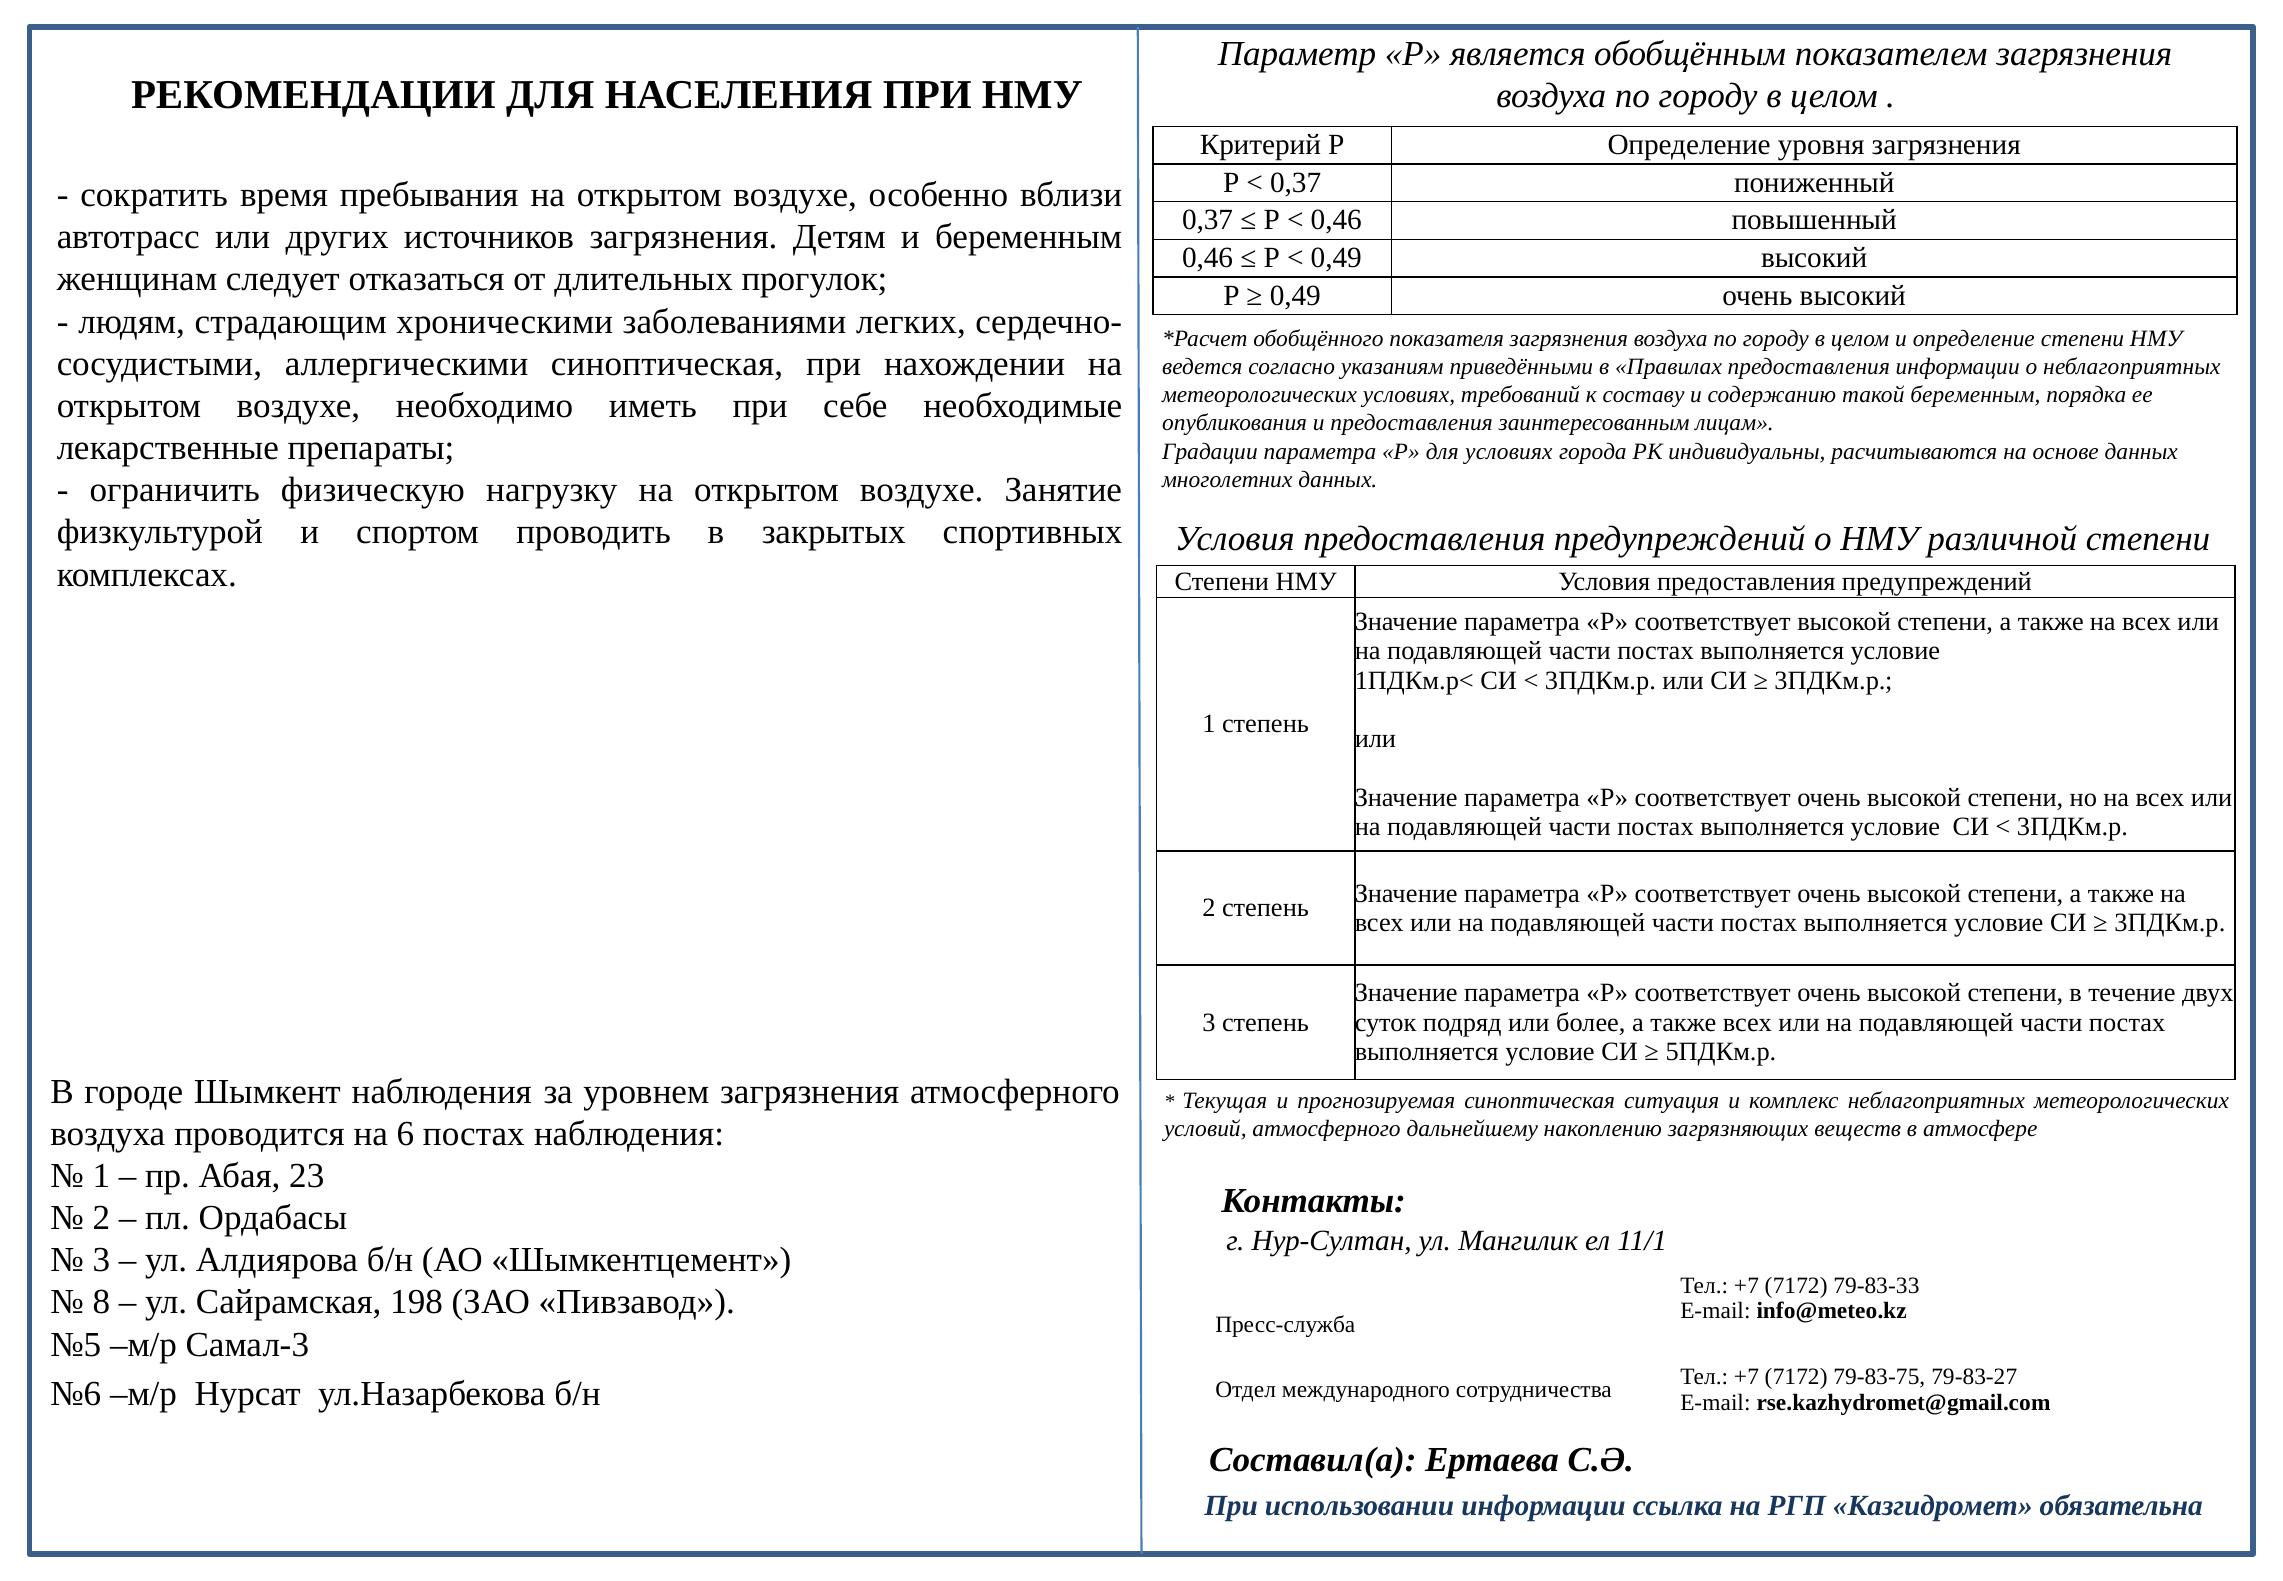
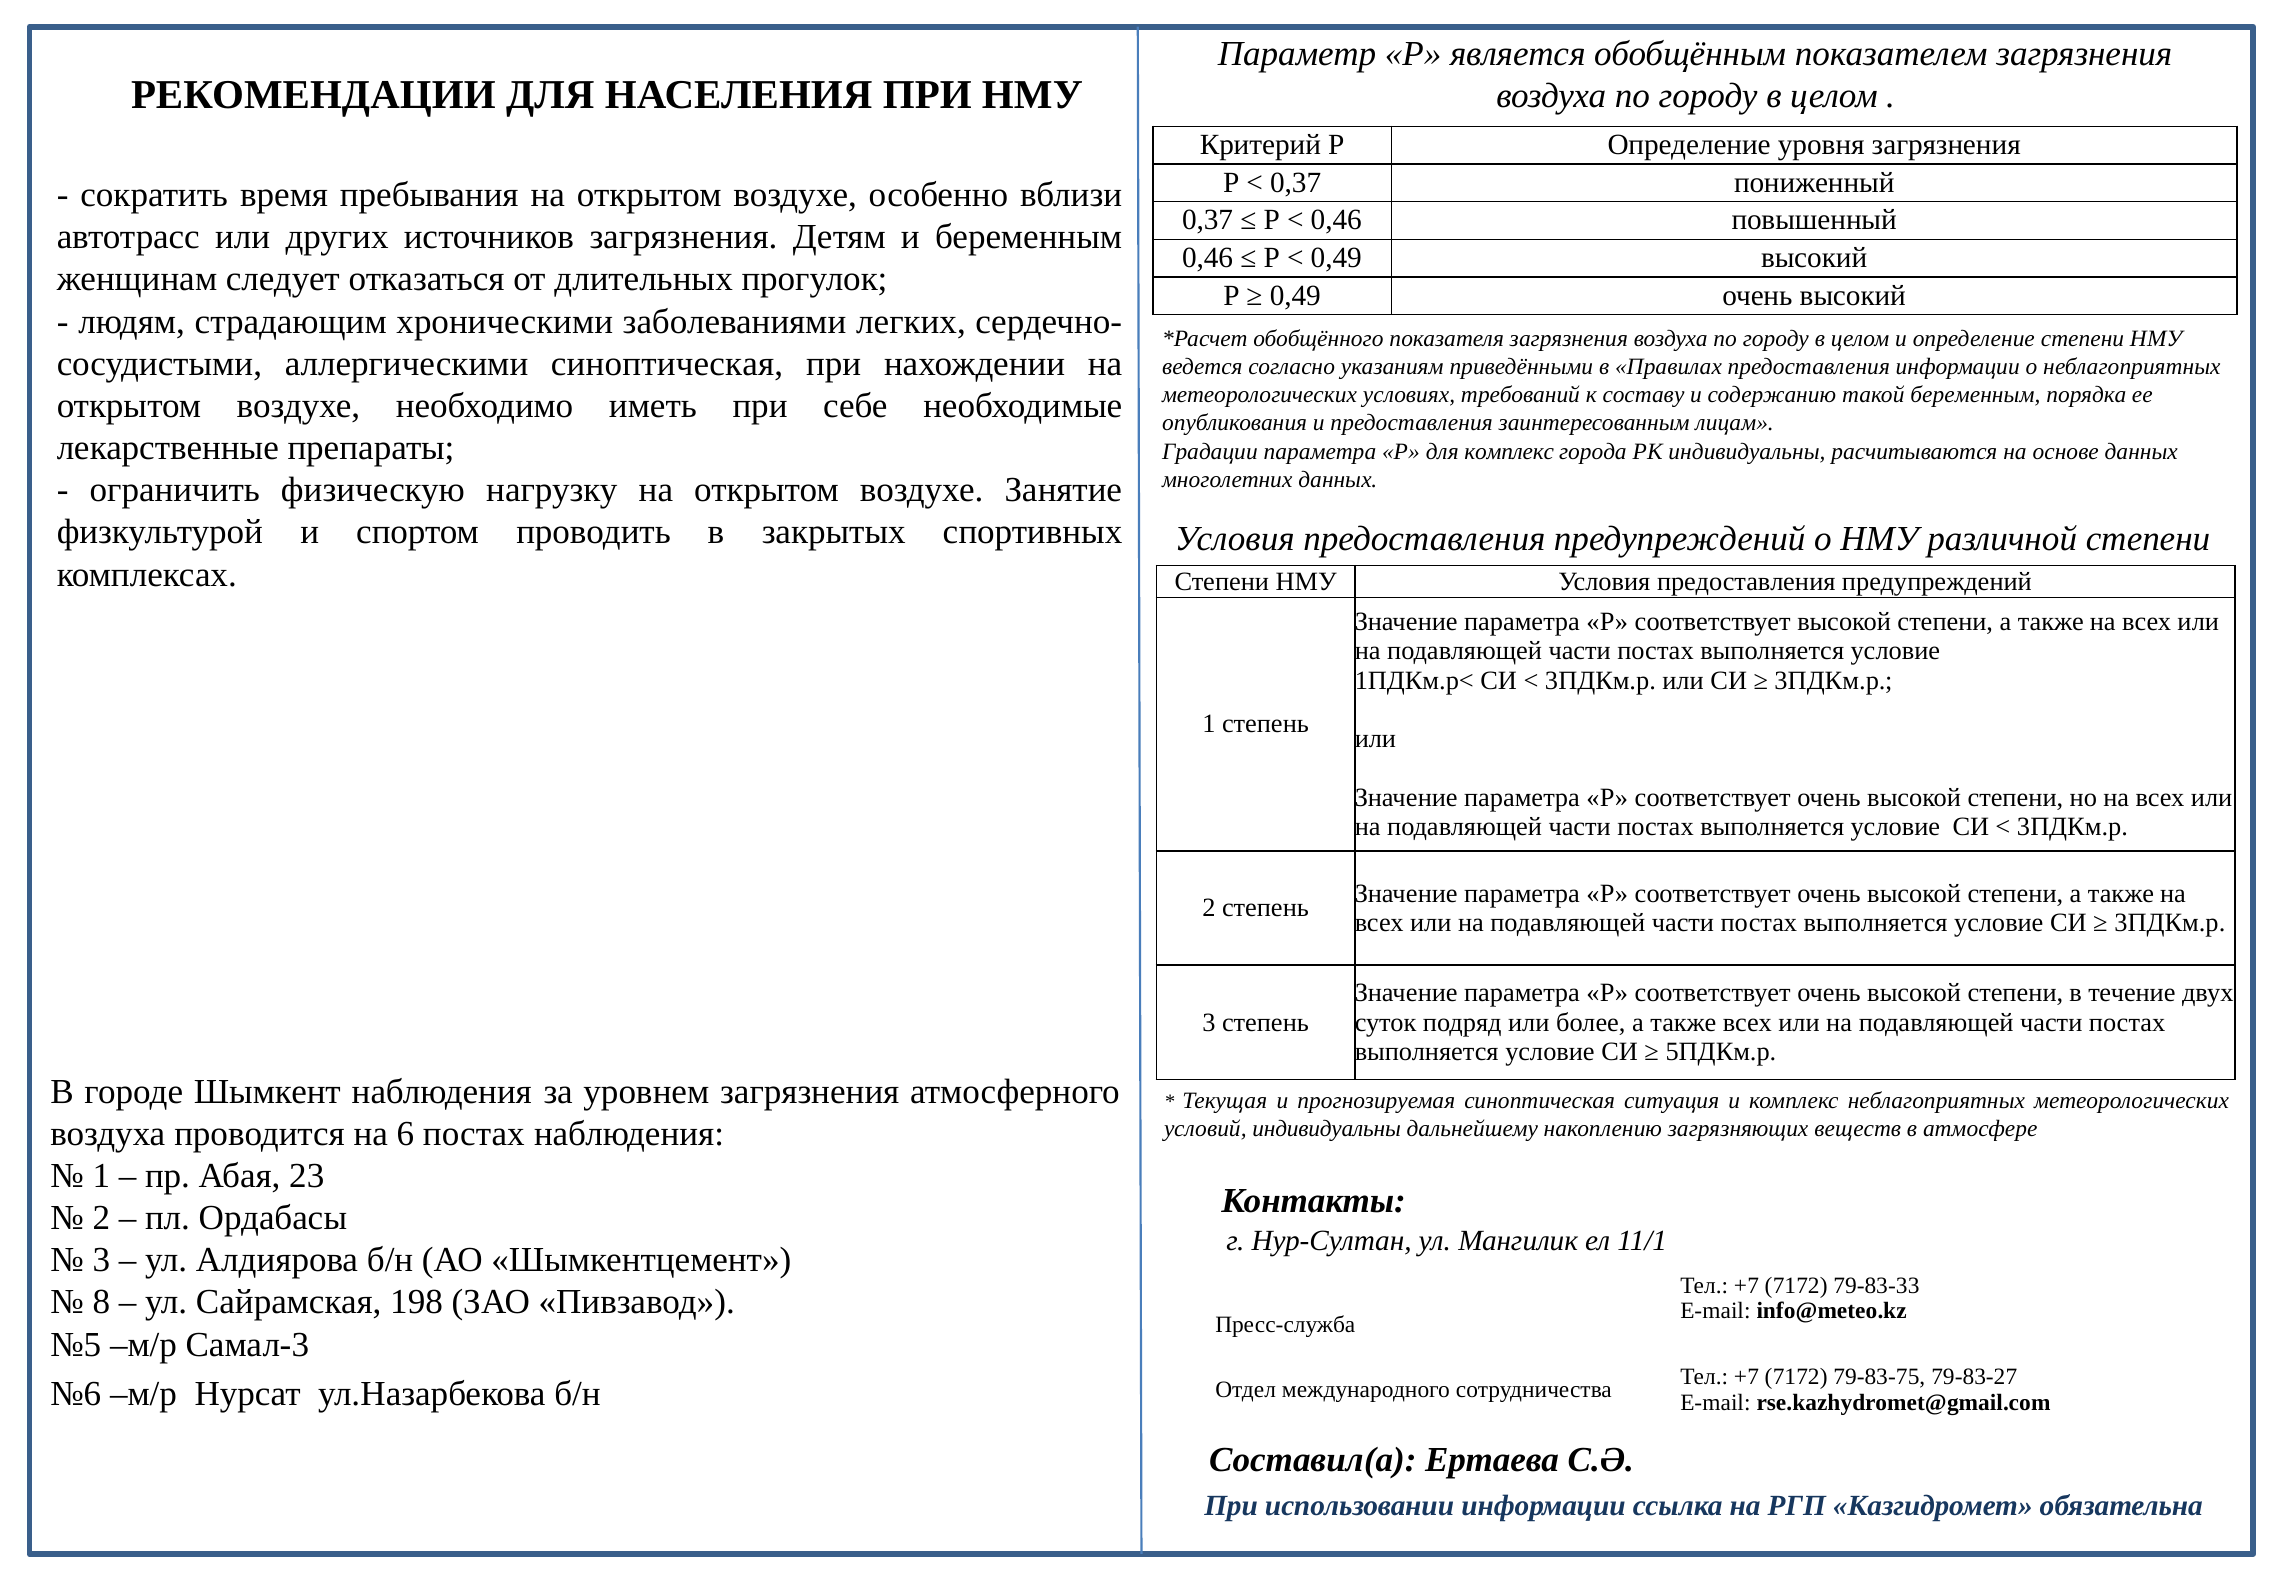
для условиях: условиях -> комплекс (1509, 451)
условий атмосферного: атмосферного -> индивидуальны (1327, 1129)
